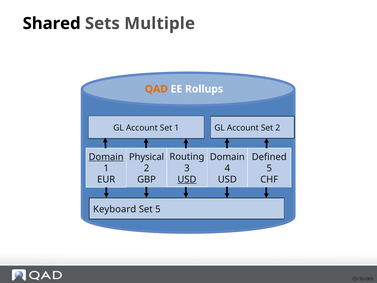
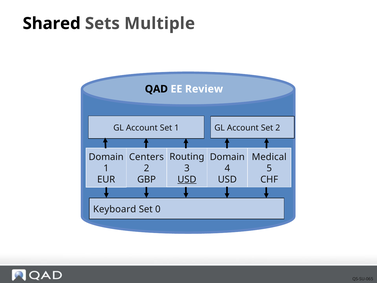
QAD colour: orange -> black (156, 89)
Rollups: Rollups -> Review (204, 89)
Physical: Physical -> Centers (146, 157)
Defined: Defined -> Medical (269, 157)
Domain underline: present -> none (106, 157)
Set 5: 5 -> 0 (158, 209)
